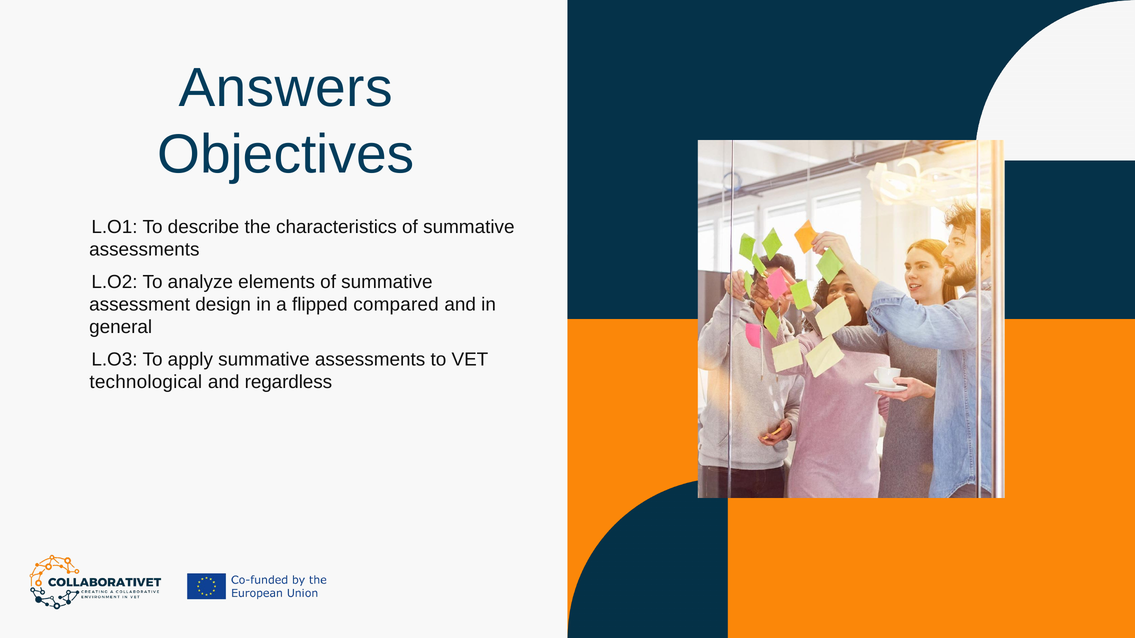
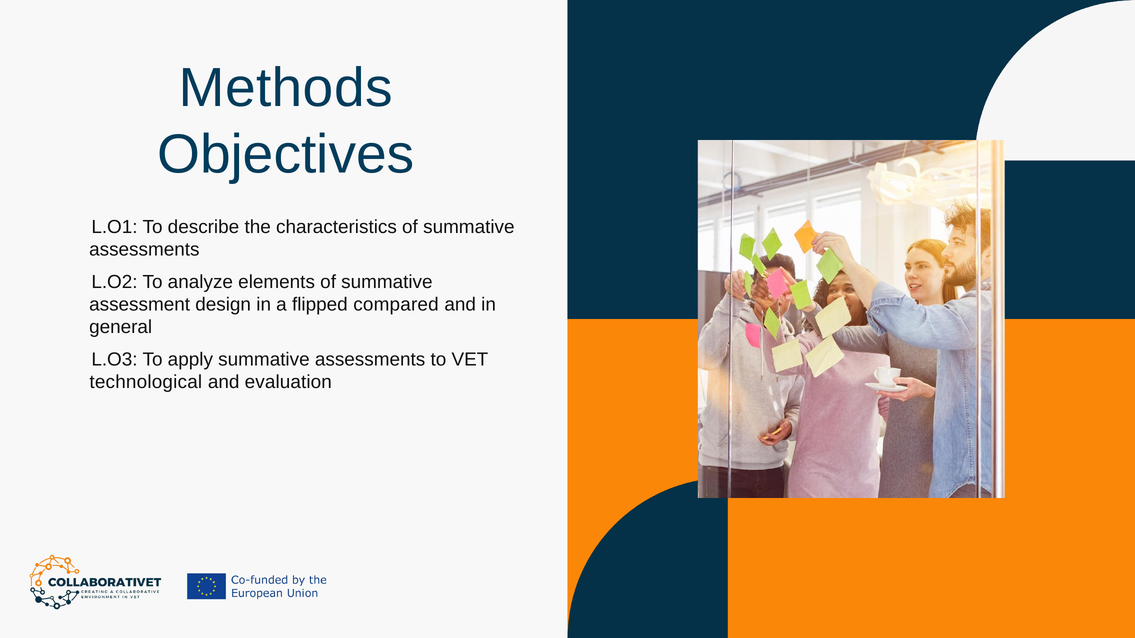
Answers: Answers -> Methods (286, 88)
regardless: regardless -> evaluation (288, 382)
